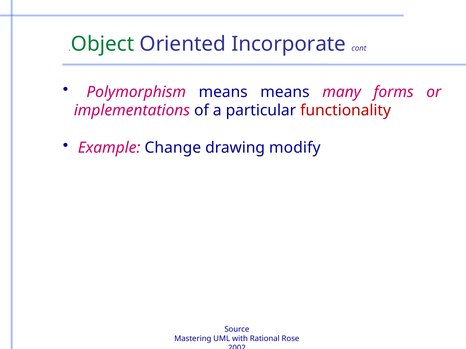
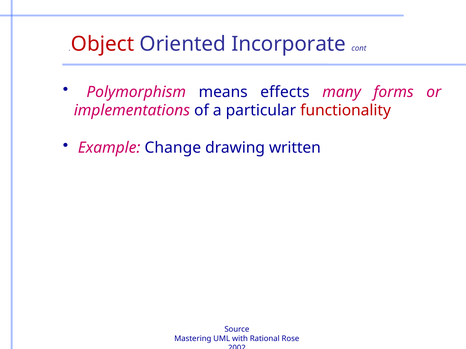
Object colour: green -> red (103, 44)
means means: means -> effects (285, 92)
modify: modify -> written (295, 148)
